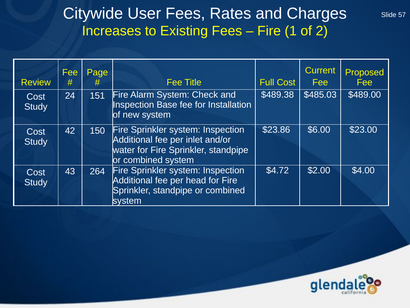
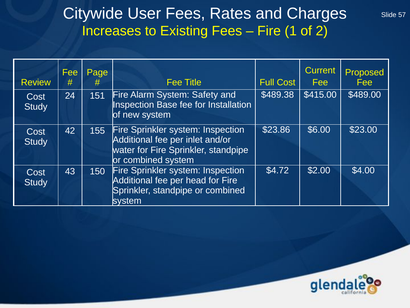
$485.03: $485.03 -> $415.00 (320, 95)
Check: Check -> Safety (205, 95)
150: 150 -> 155 (97, 131)
264: 264 -> 150 (97, 171)
